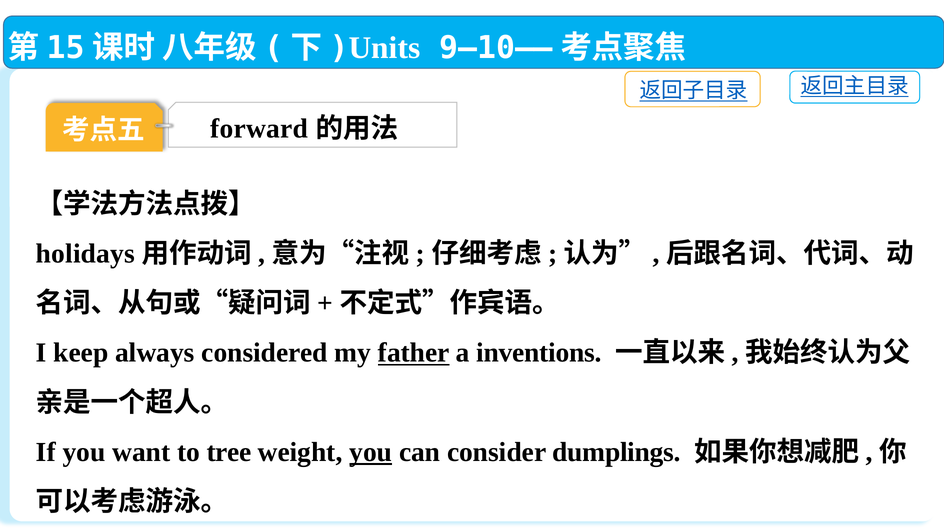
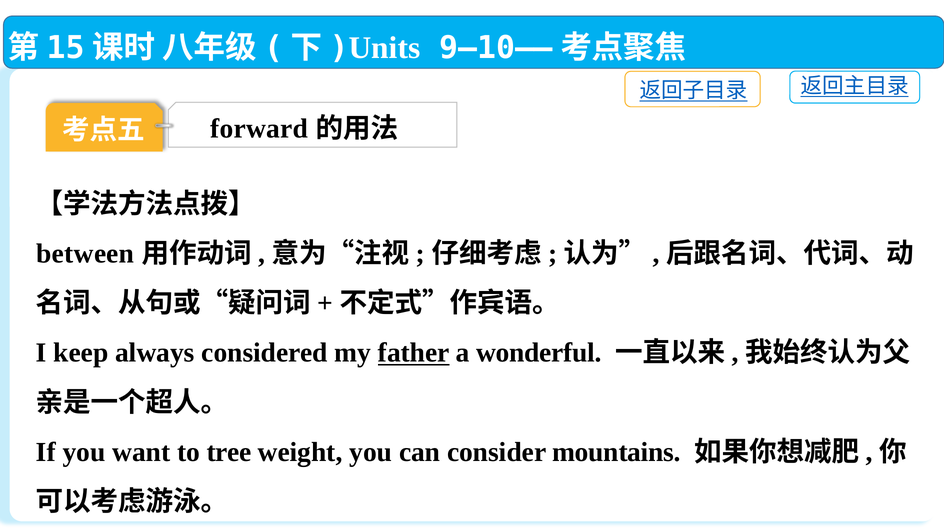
holidays: holidays -> between (85, 254)
inventions: inventions -> wonderful (539, 353)
you underline: present -> none (371, 452)
dumplings: dumplings -> mountains (616, 452)
